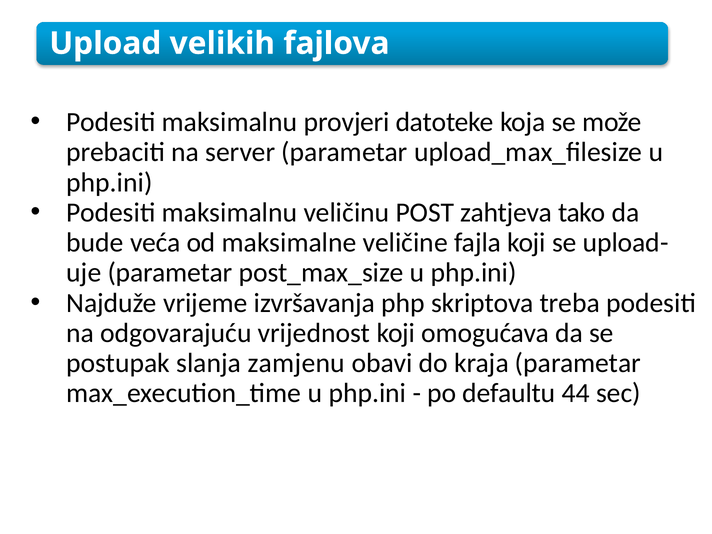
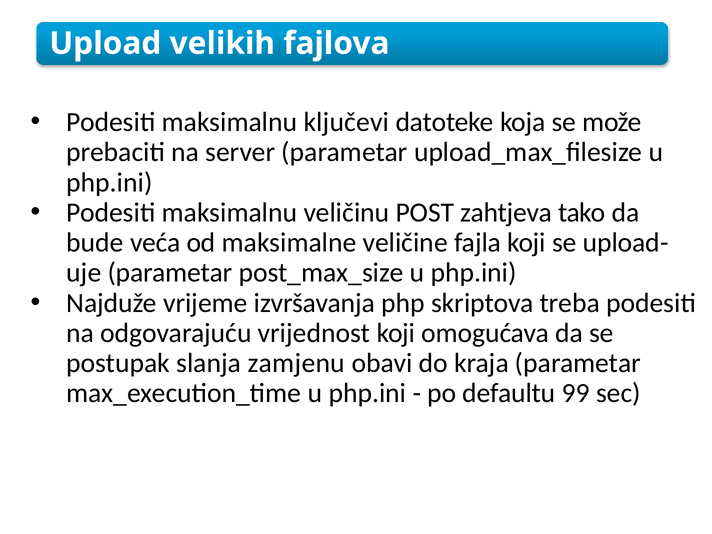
provjeri: provjeri -> ključevi (346, 122)
44: 44 -> 99 (576, 393)
